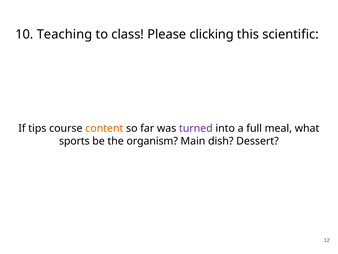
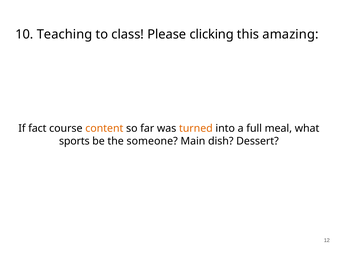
scientific: scientific -> amazing (290, 34)
tips: tips -> fact (37, 128)
turned colour: purple -> orange (196, 128)
organism: organism -> someone (152, 141)
